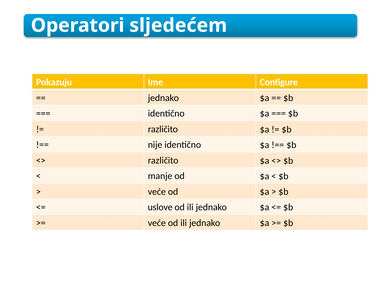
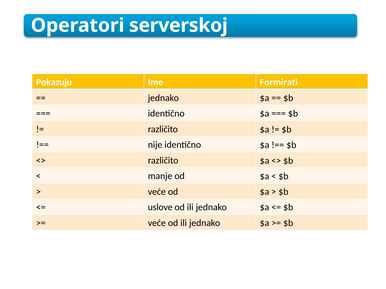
sljedećem: sljedećem -> serverskoj (178, 25)
Configure: Configure -> Formirati (279, 82)
